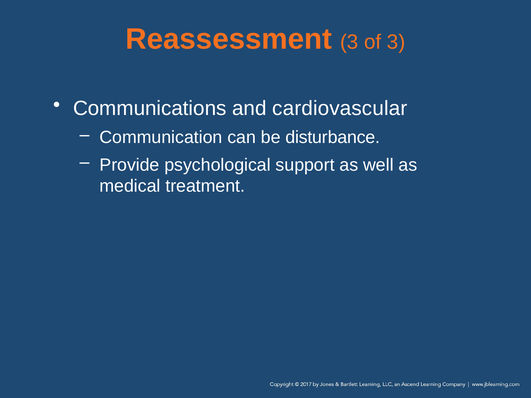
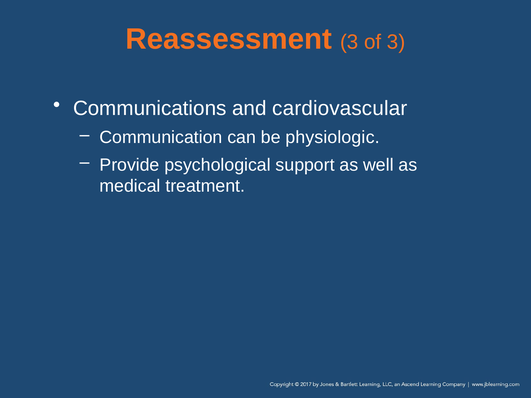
disturbance: disturbance -> physiologic (333, 138)
